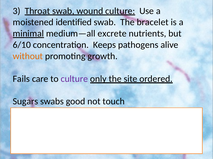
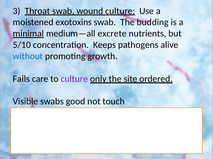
identified: identified -> exotoxins (74, 22)
bracelet: bracelet -> budding (153, 22)
6/10: 6/10 -> 5/10 (22, 45)
without colour: orange -> blue (28, 56)
Sugars: Sugars -> Visible (25, 102)
